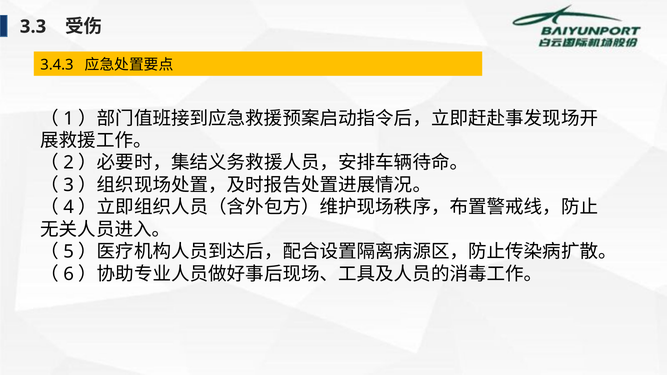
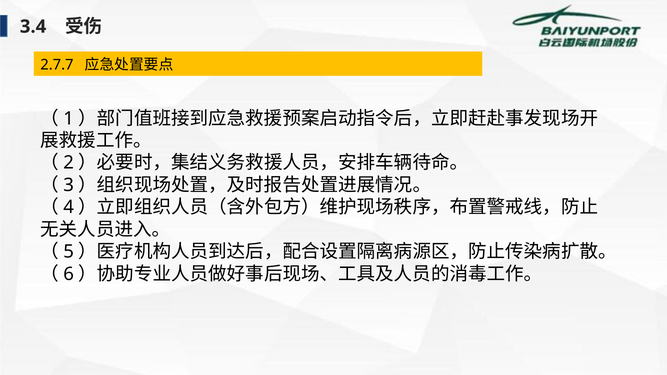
3.3: 3.3 -> 3.4 (33, 27)
3.4.3: 3.4.3 -> 2.7.7 (57, 65)
